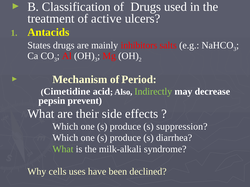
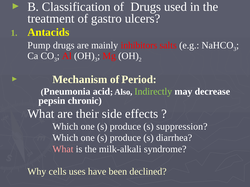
active: active -> gastro (106, 19)
States: States -> Pump (39, 45)
Cimetidine: Cimetidine -> Pneumonia (67, 92)
prevent: prevent -> chronic (85, 101)
What colour: light green -> pink (63, 149)
